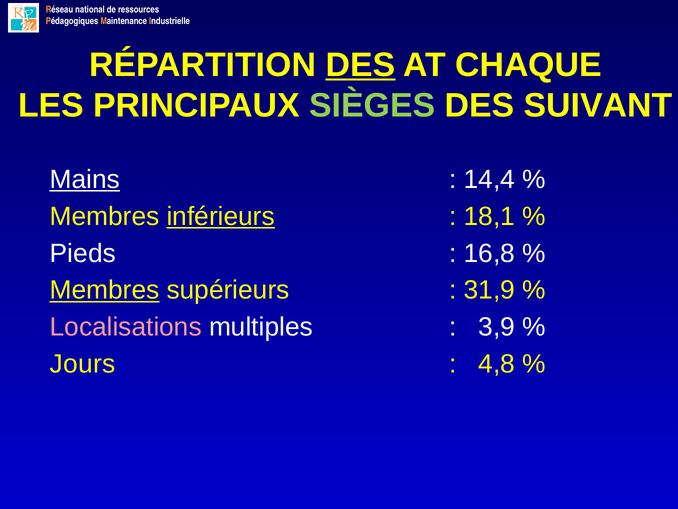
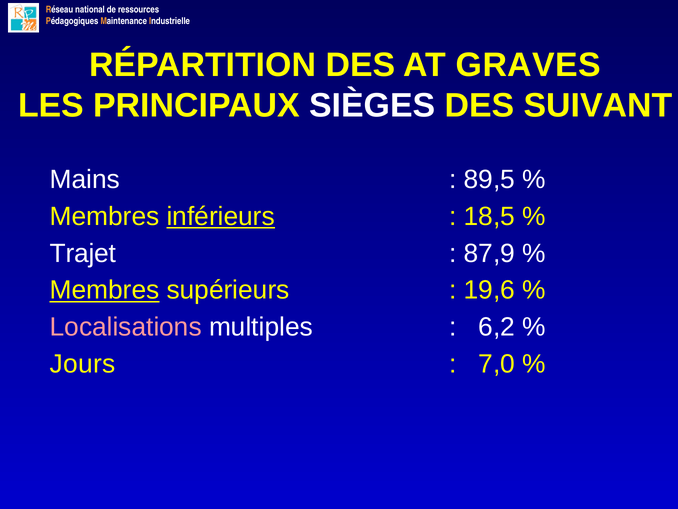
DES underline: present -> none (360, 65)
CHAQUE: CHAQUE -> GRAVES (528, 65)
SIÈGES colour: light green -> white (372, 106)
Mains underline: present -> none (85, 179)
14,4: 14,4 -> 89,5 (489, 179)
18,1: 18,1 -> 18,5 (489, 216)
Pieds: Pieds -> Trajet (83, 253)
16,8: 16,8 -> 87,9 (489, 253)
31,9: 31,9 -> 19,6 (489, 290)
3,9: 3,9 -> 6,2 (497, 327)
4,8: 4,8 -> 7,0 (497, 364)
